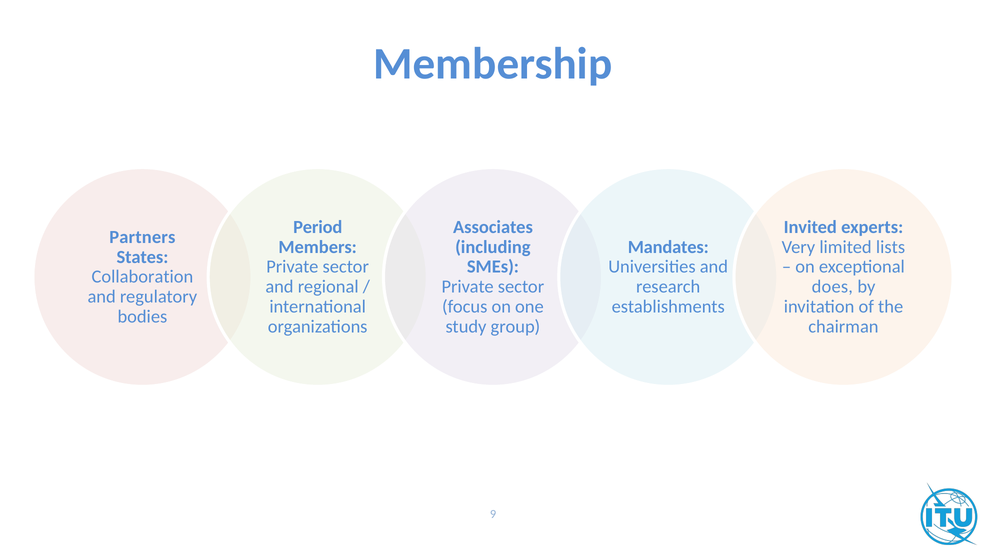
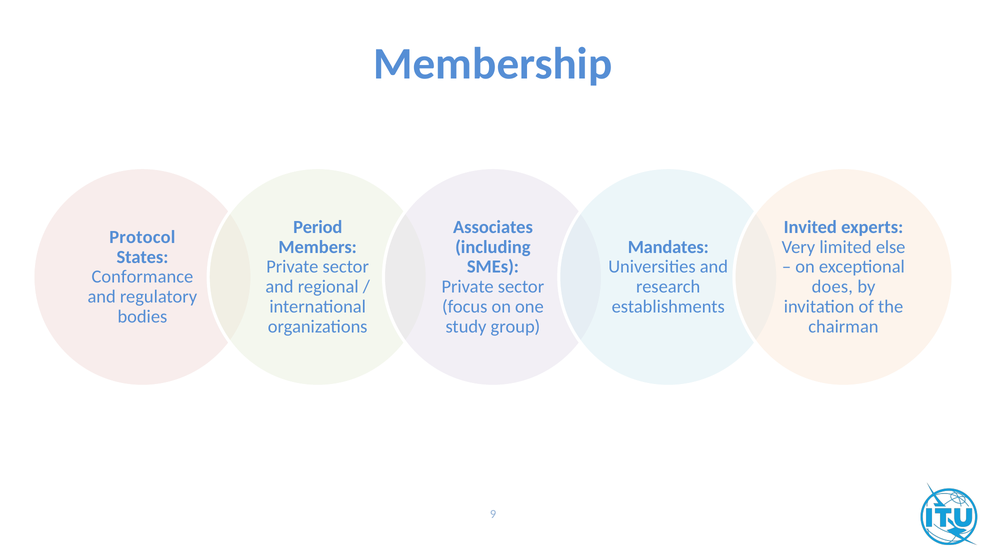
Partners: Partners -> Protocol (142, 237)
lists: lists -> else (891, 247)
Collaboration: Collaboration -> Conformance (142, 277)
